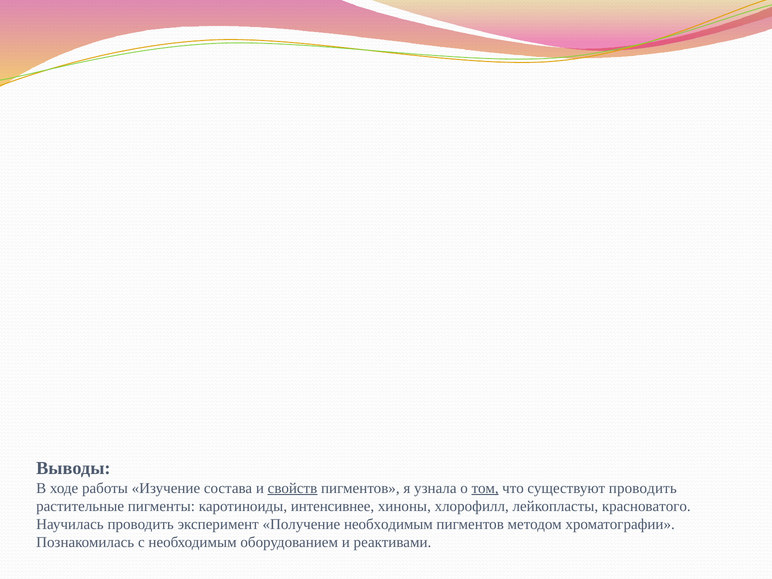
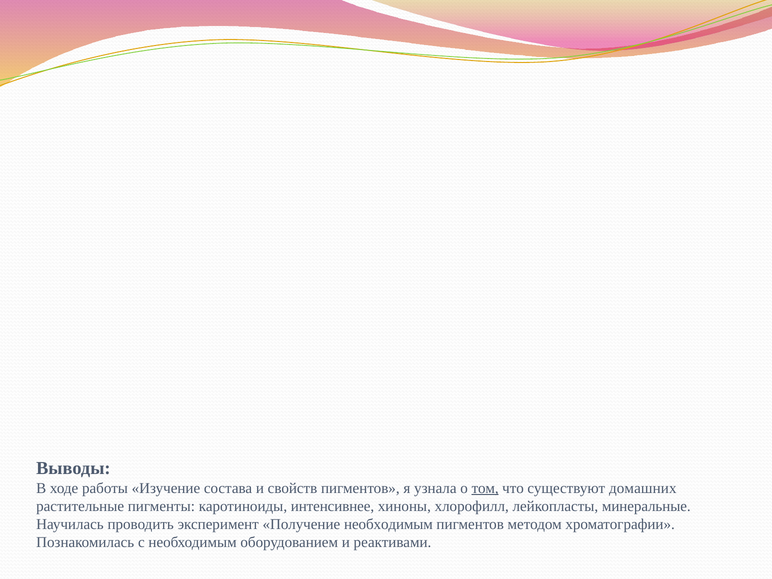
свойств underline: present -> none (292, 488)
существуют проводить: проводить -> домашних (643, 488)
красноватого: красноватого -> минеральные (646, 506)
